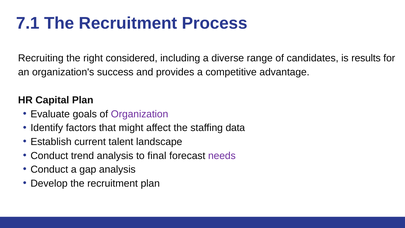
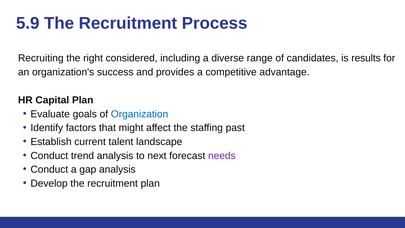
7.1: 7.1 -> 5.9 (28, 23)
Organization colour: purple -> blue (140, 114)
data: data -> past (235, 128)
final: final -> next (157, 156)
